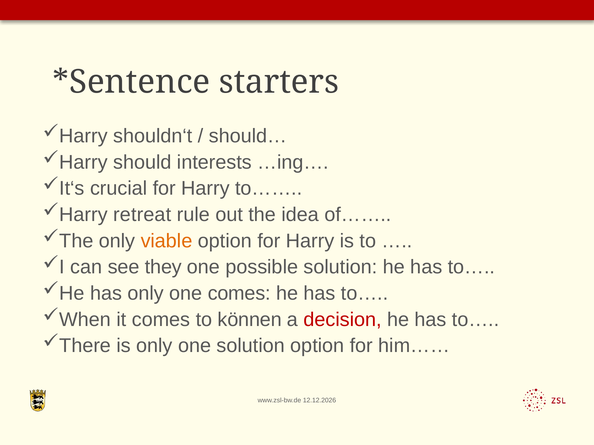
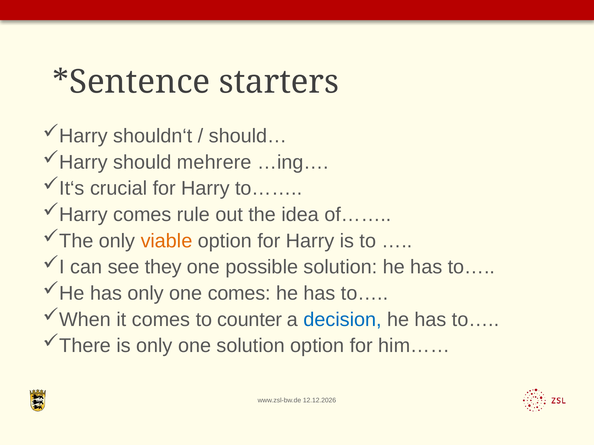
interests: interests -> mehrere (214, 162)
retreat: retreat -> comes (142, 215)
können: können -> counter (250, 320)
decision colour: red -> blue (343, 320)
